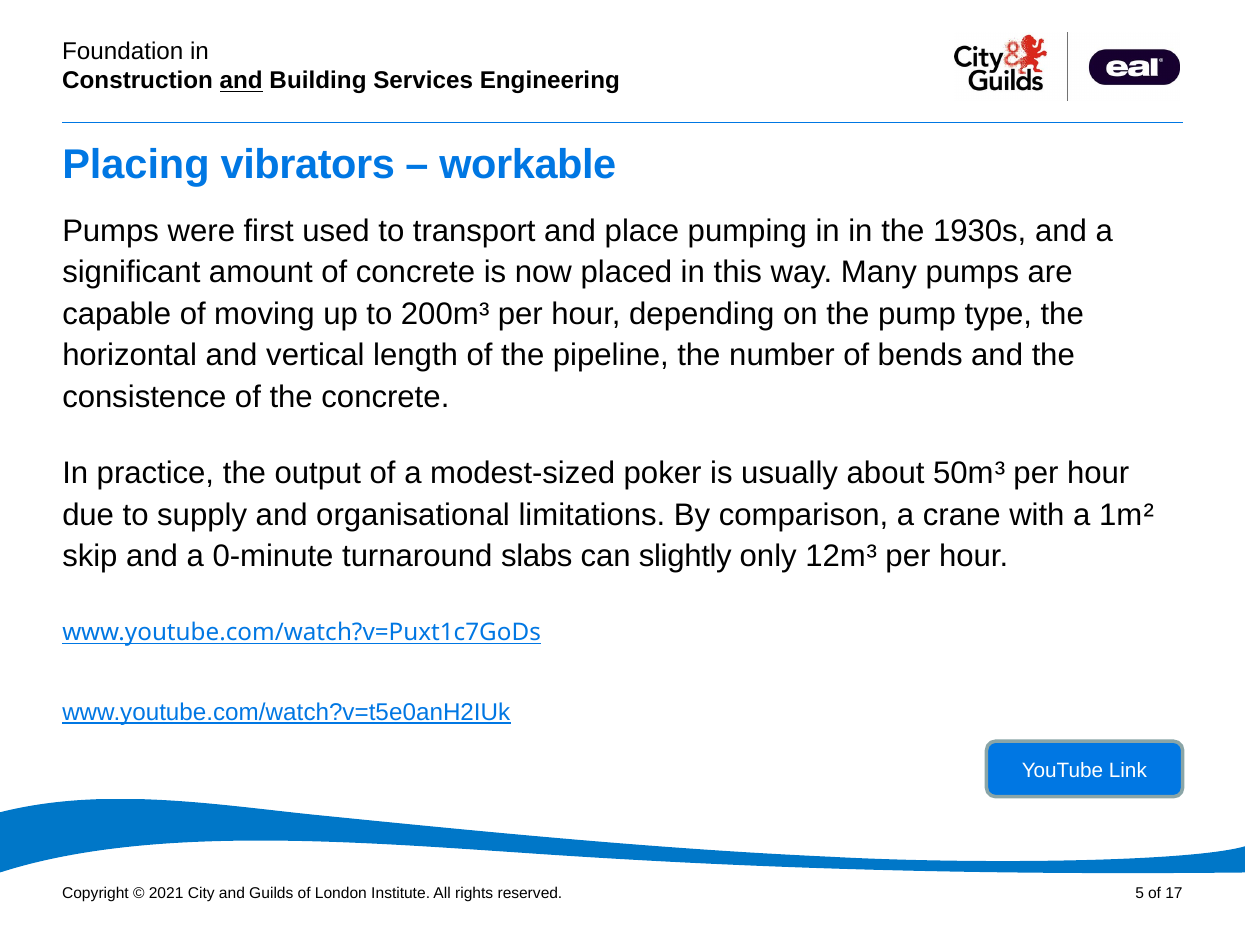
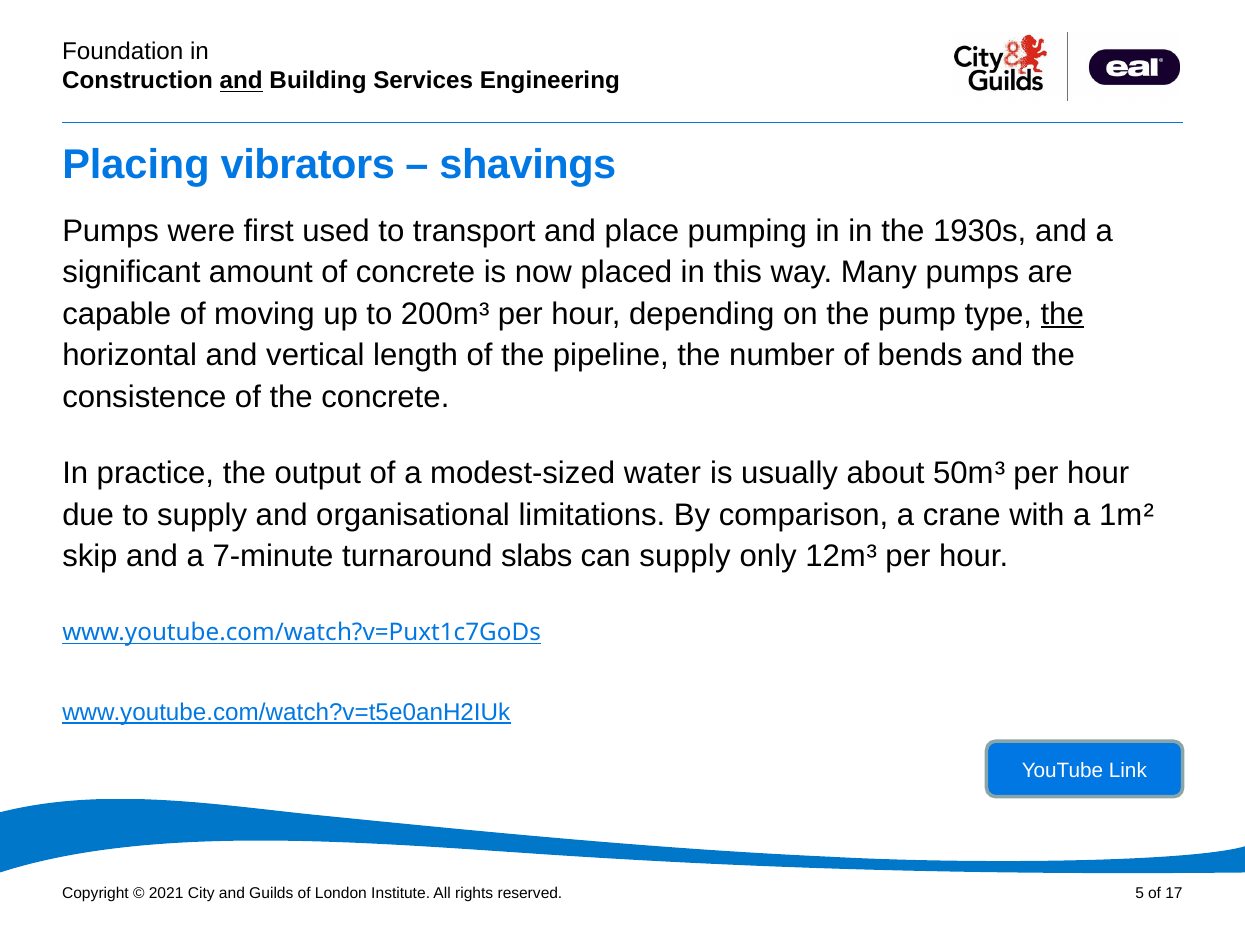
workable: workable -> shavings (528, 165)
the underline: none -> present (1062, 314)
poker: poker -> water (662, 473)
0-minute: 0-minute -> 7-minute (273, 556)
can slightly: slightly -> supply (685, 556)
